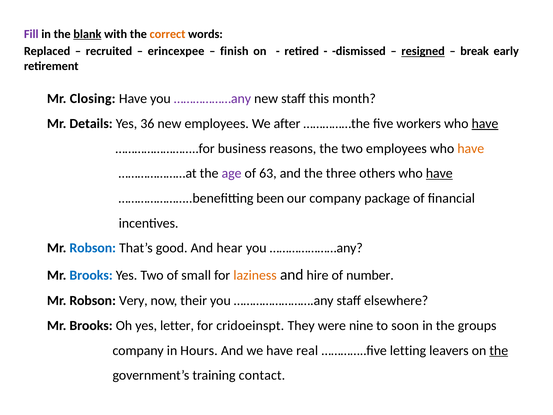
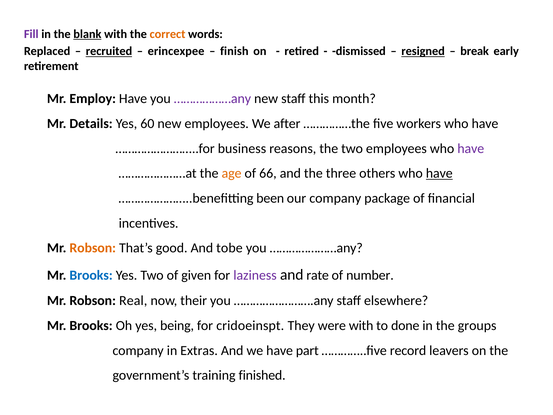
recruited underline: none -> present (109, 51)
Closing: Closing -> Employ (93, 99)
36: 36 -> 60 (147, 123)
have underline: present -> none (485, 123)
have colour: orange -> purple (471, 148)
age colour: purple -> orange (232, 173)
63: 63 -> 66 (268, 173)
Robson colour: blue -> orange (93, 248)
hear: hear -> tobe (229, 248)
small: small -> given (196, 275)
laziness colour: orange -> purple (255, 275)
hire: hire -> rate (318, 275)
Very: Very -> Real (133, 300)
letter: letter -> being (177, 325)
were nine: nine -> with (361, 325)
soon: soon -> done (405, 325)
Hours: Hours -> Extras (199, 350)
real: real -> part (307, 350)
letting: letting -> record (408, 350)
the underline: present -> none (499, 350)
contact: contact -> finished (262, 375)
